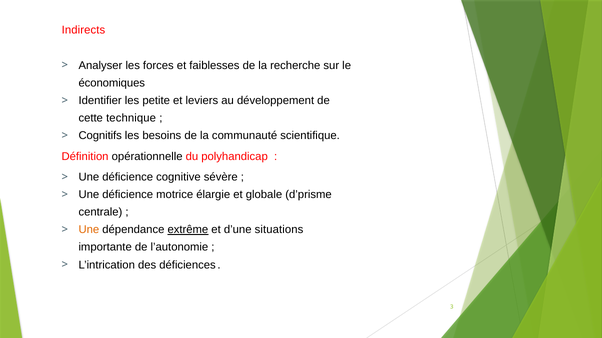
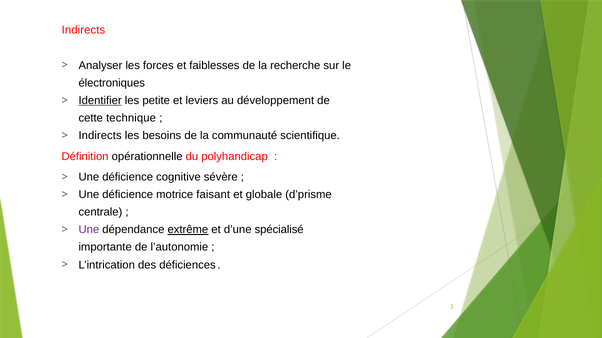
économiques: économiques -> électroniques (112, 83)
Identifier underline: none -> present (100, 101)
Cognitifs: Cognitifs -> Indirects (100, 136)
élargie: élargie -> faisant (213, 195)
Une colour: orange -> purple (89, 230)
situations: situations -> spécialisé (279, 230)
